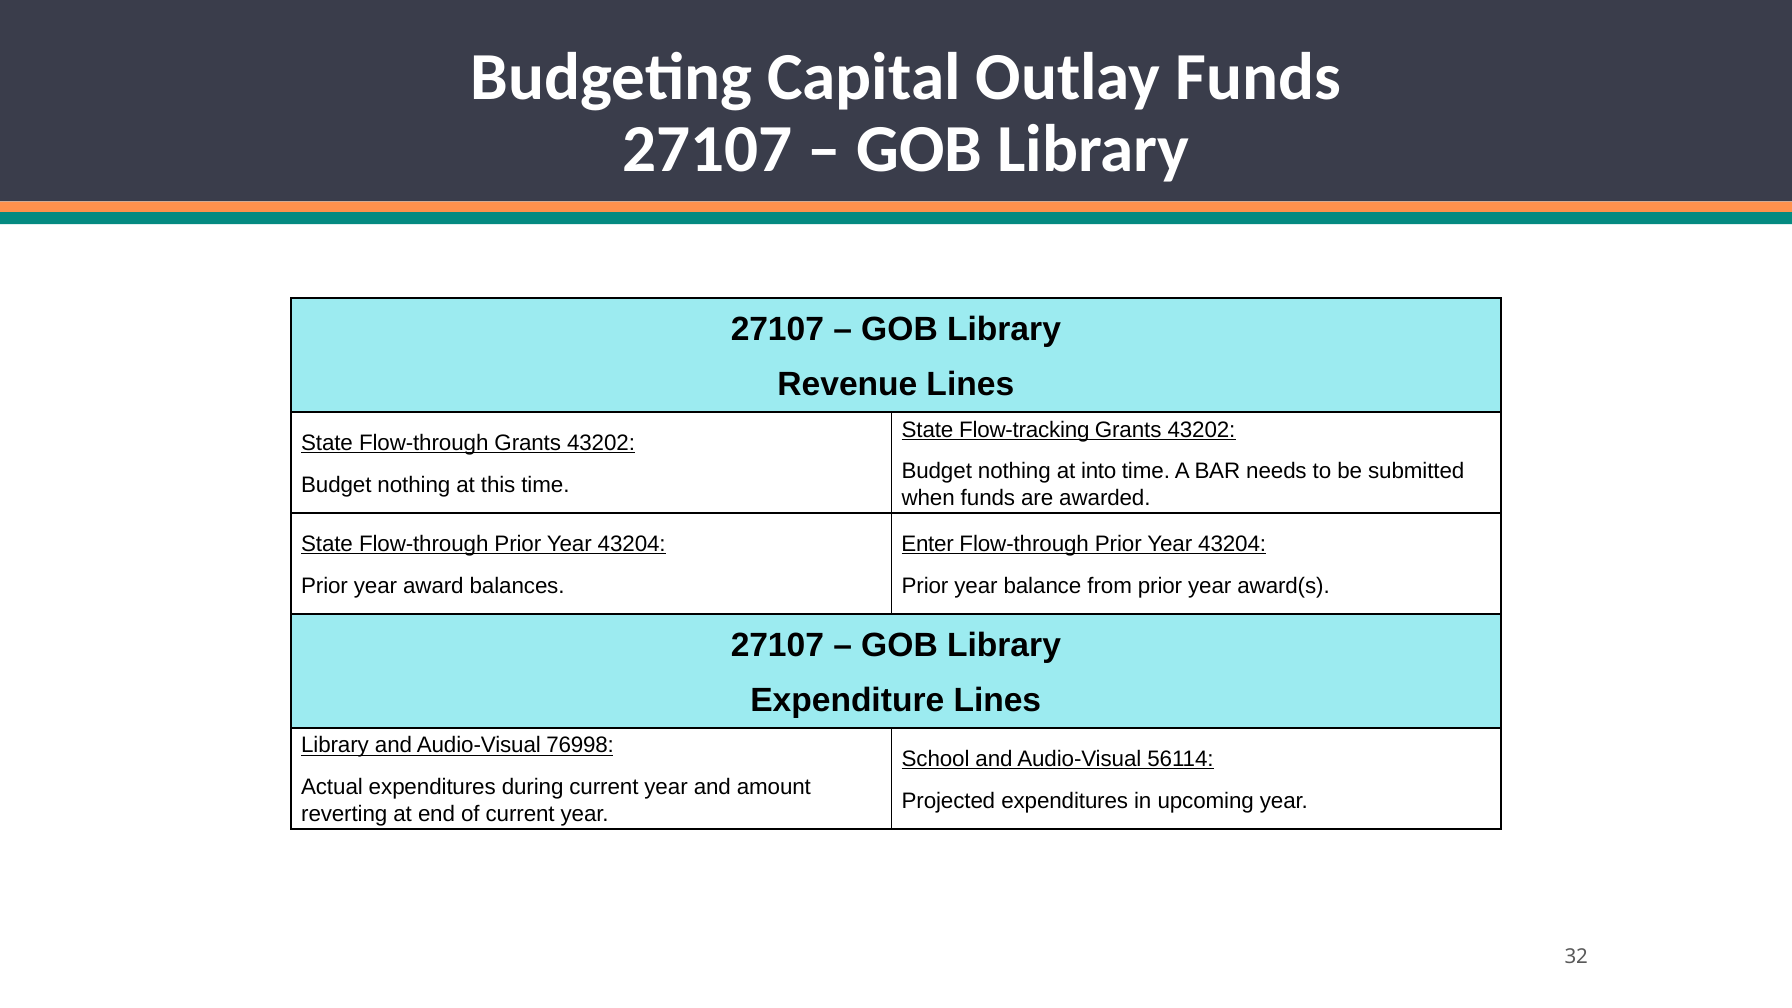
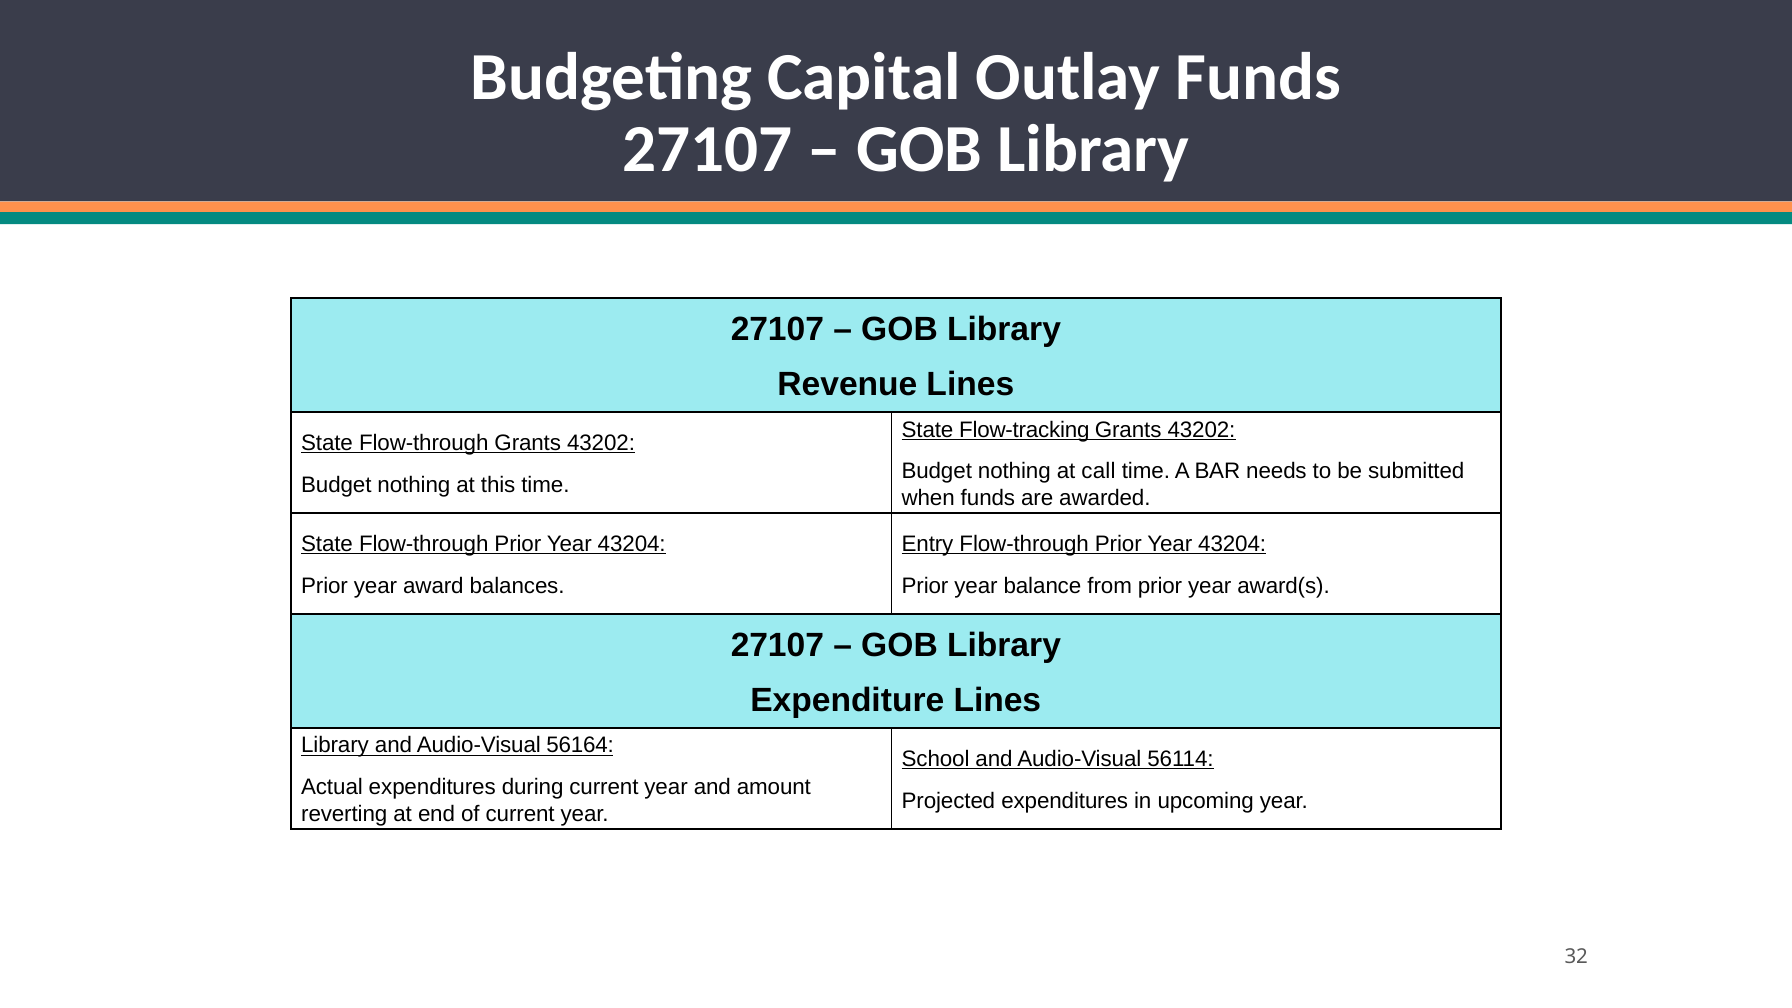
into: into -> call (1098, 471)
Enter: Enter -> Entry (928, 544)
76998: 76998 -> 56164 (580, 746)
